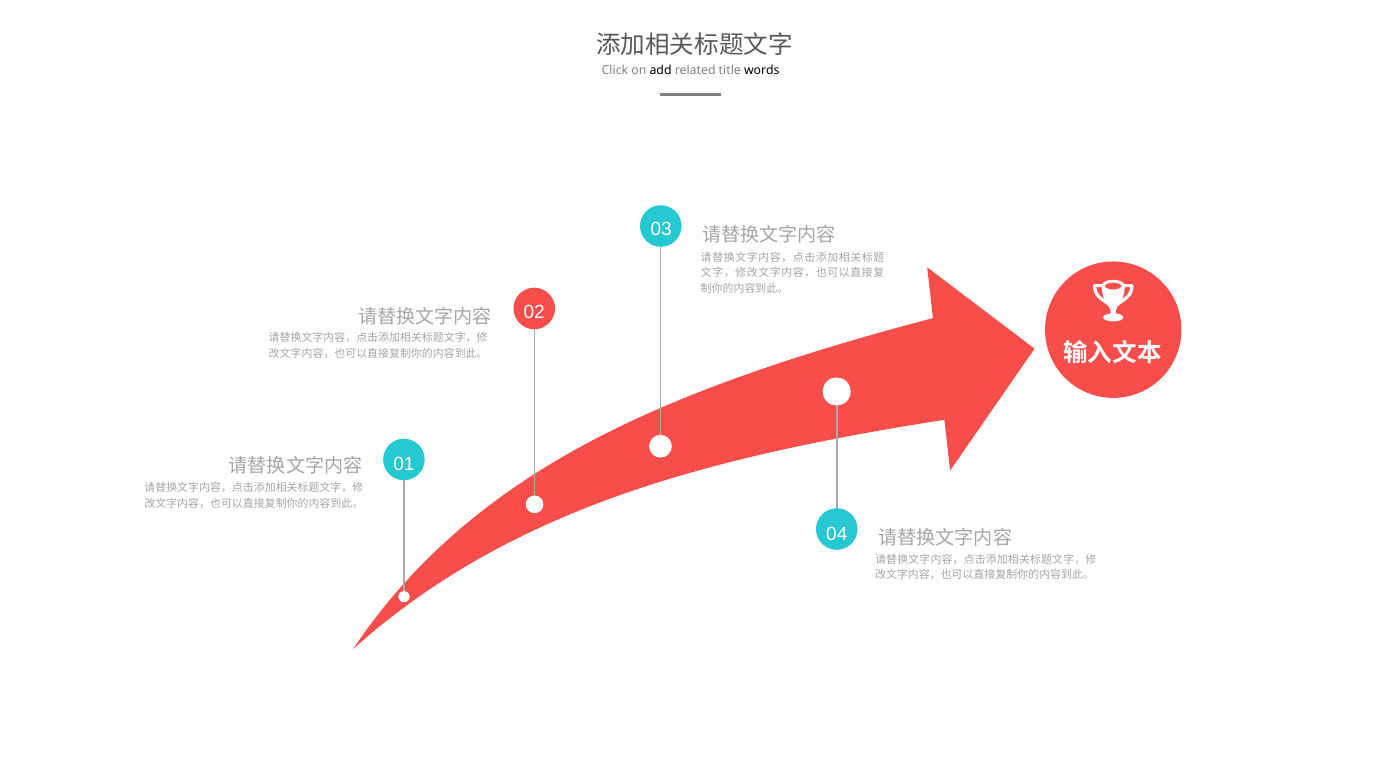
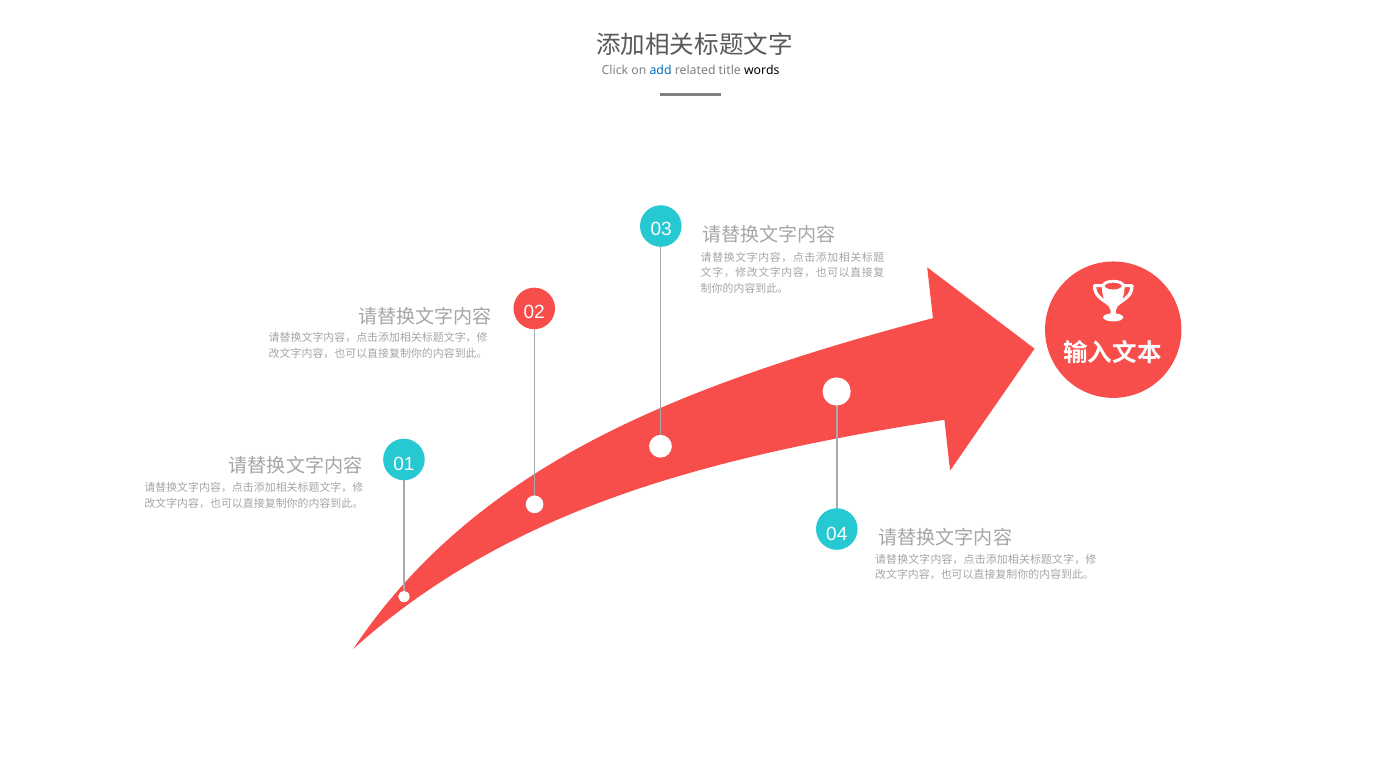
add colour: black -> blue (661, 71)
